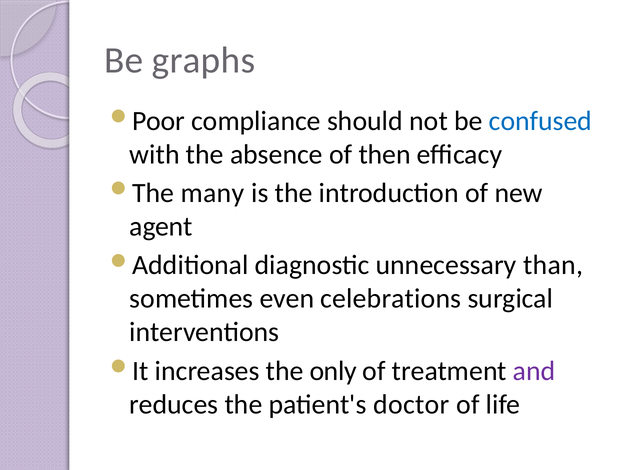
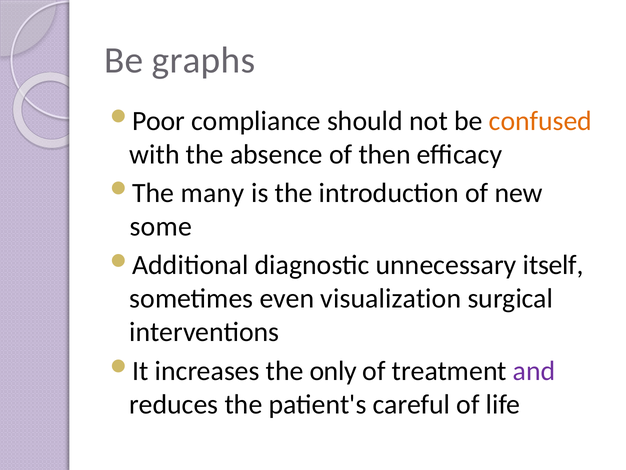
confused colour: blue -> orange (540, 121)
agent: agent -> some (161, 226)
than: than -> itself (553, 265)
celebrations: celebrations -> visualization (391, 298)
doctor: doctor -> careful (411, 404)
